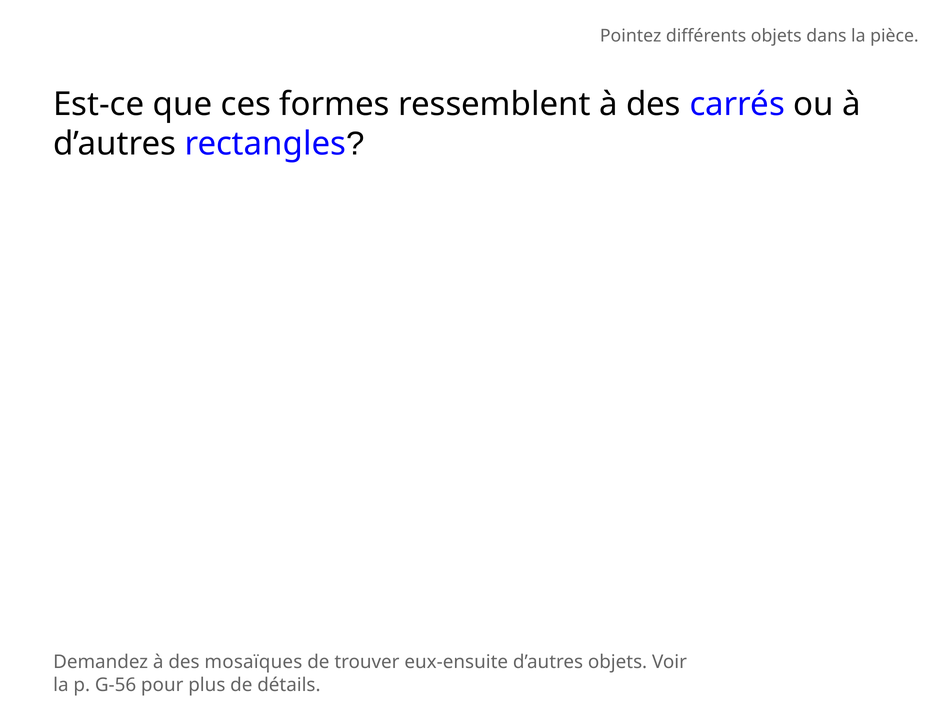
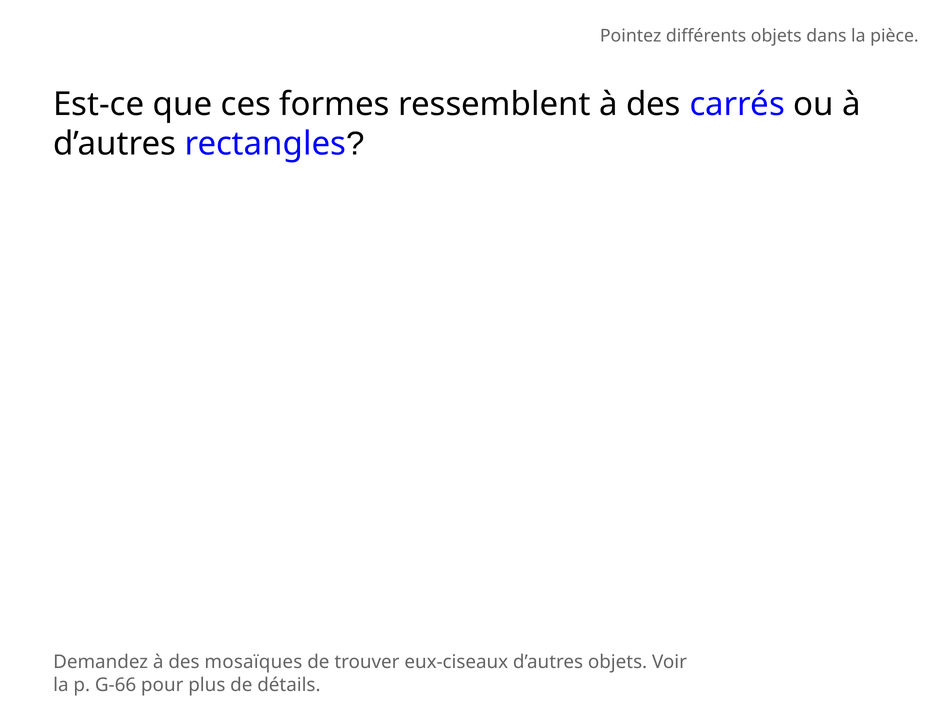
eux-ensuite: eux-ensuite -> eux-ciseaux (456, 662)
G-56: G-56 -> G-66 (116, 685)
